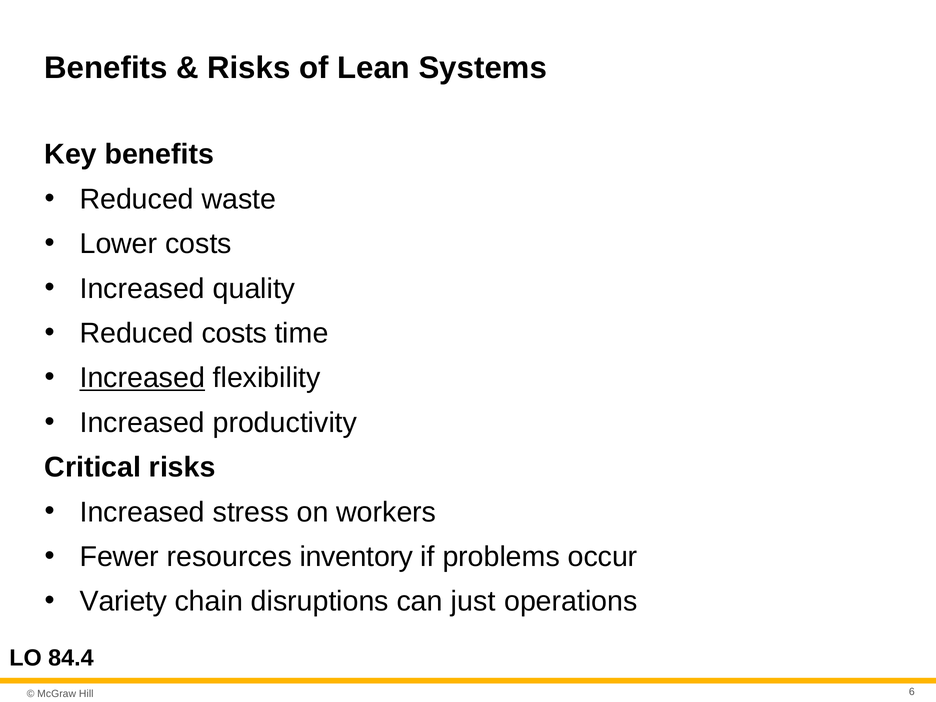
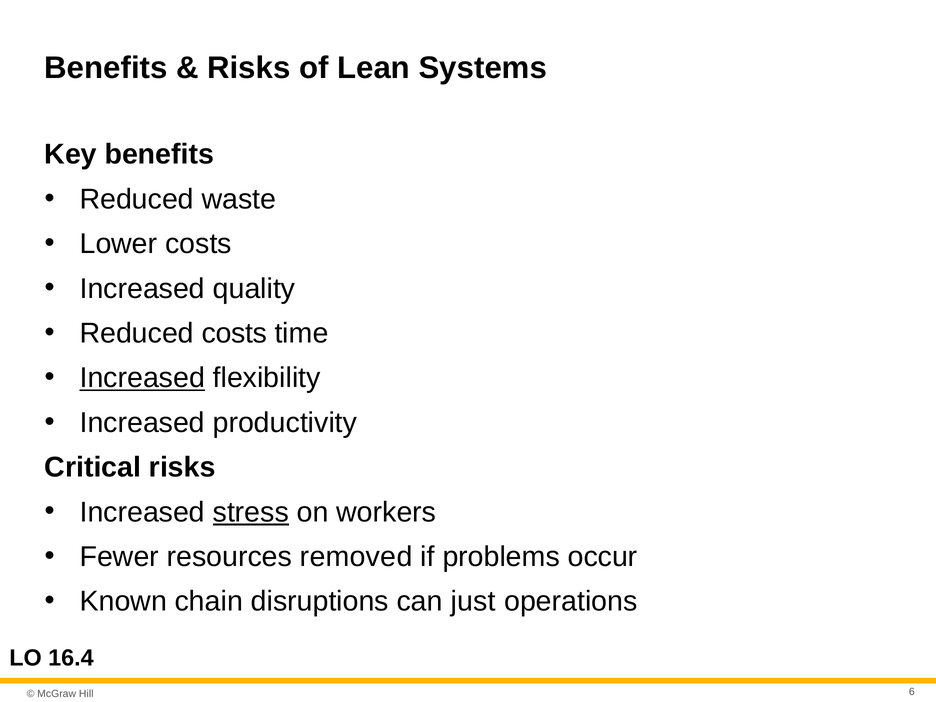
stress underline: none -> present (251, 512)
inventory: inventory -> removed (356, 557)
Variety: Variety -> Known (123, 602)
84.4: 84.4 -> 16.4 (71, 658)
